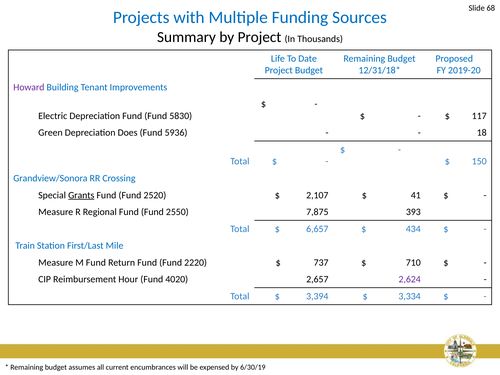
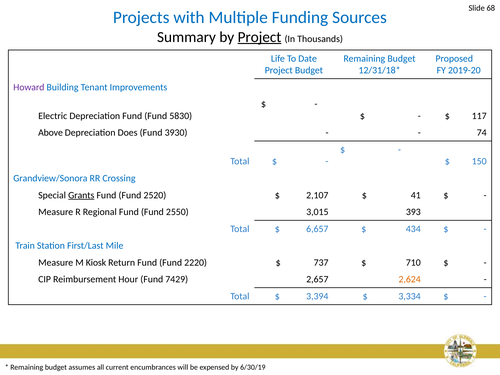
Project underline: none -> present (260, 37)
Green: Green -> Above (51, 133)
5936: 5936 -> 3930 (176, 133)
18: 18 -> 74 (482, 133)
7,875: 7,875 -> 3,015 (317, 212)
M Fund: Fund -> Kiosk (96, 263)
4020: 4020 -> 7429 (177, 279)
2,624 colour: purple -> orange (410, 279)
